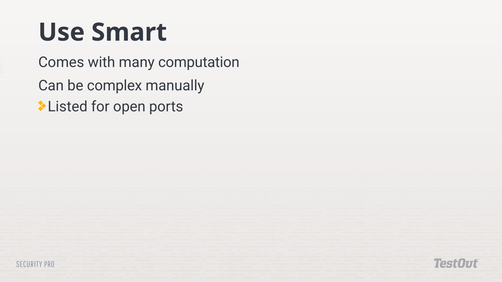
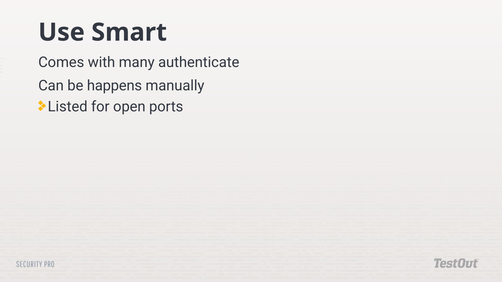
computation: computation -> authenticate (199, 62)
complex: complex -> happens (115, 86)
